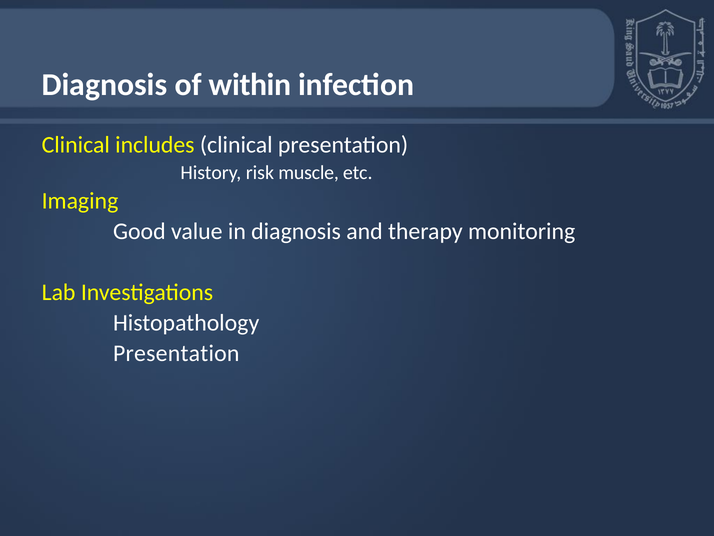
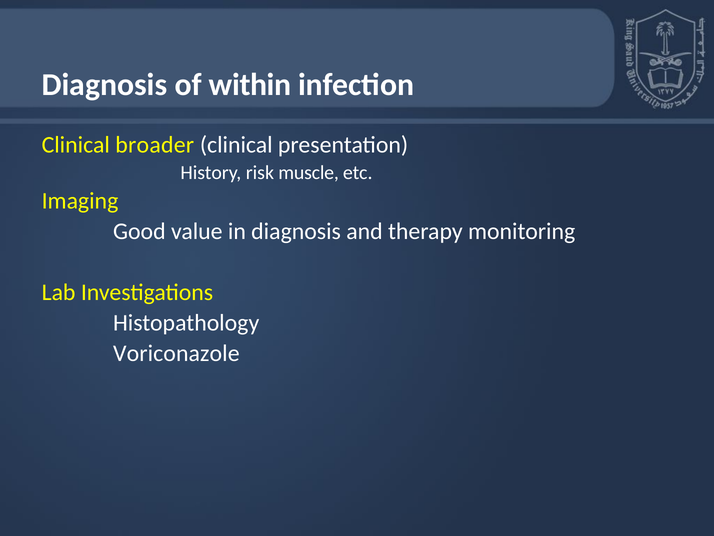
includes: includes -> broader (155, 145)
Presentation: Presentation -> Voriconazole (176, 353)
